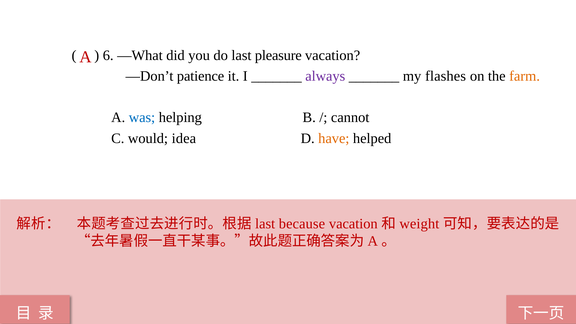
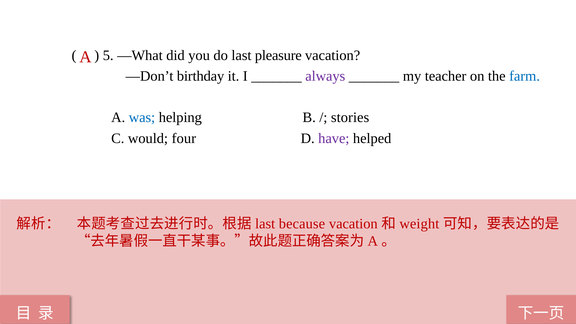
6: 6 -> 5 (108, 55)
patience: patience -> birthday (201, 76)
flashes: flashes -> teacher (446, 76)
farm colour: orange -> blue (525, 76)
cannot: cannot -> stories (350, 118)
idea: idea -> four (184, 138)
have colour: orange -> purple (334, 138)
